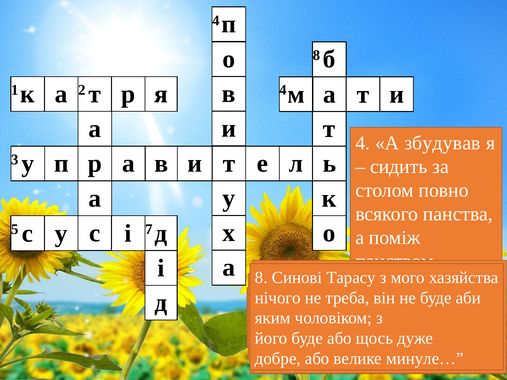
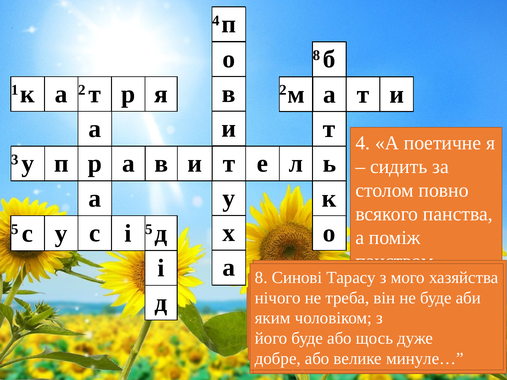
2 4: 4 -> 2 (283, 90)
збудував: збудував -> поетичне (443, 143)
5 7: 7 -> 5 (149, 229)
